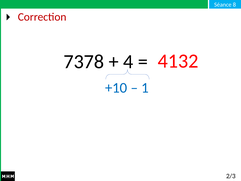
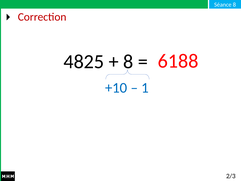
7378: 7378 -> 4825 (84, 62)
4: 4 -> 8 (128, 62)
4132: 4132 -> 6188 (178, 61)
